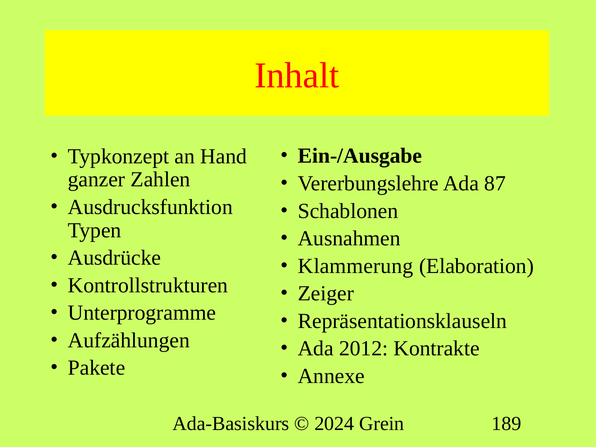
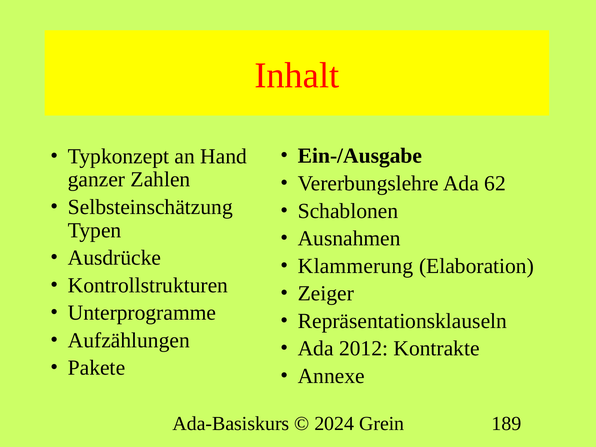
87: 87 -> 62 (495, 183)
Ausdrucksfunktion: Ausdrucksfunktion -> Selbsteinschätzung (150, 207)
